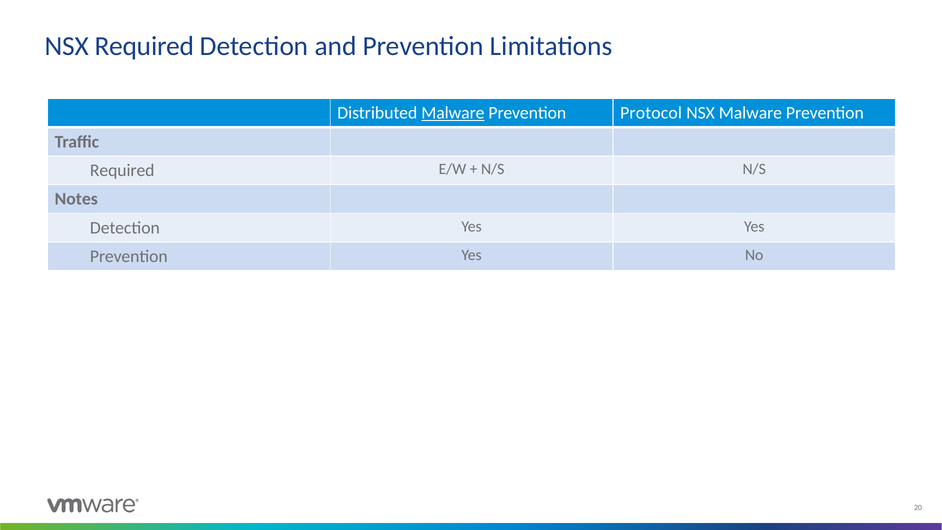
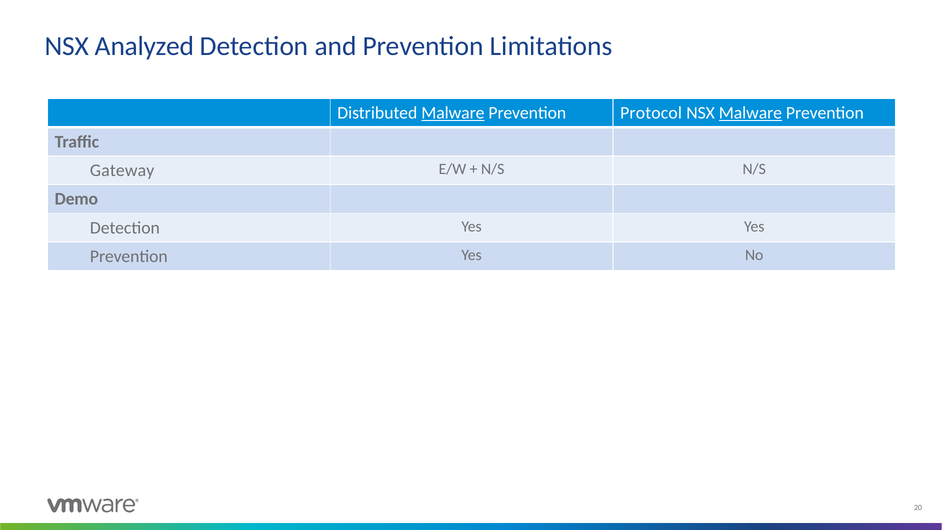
NSX Required: Required -> Analyzed (145, 46)
Malware underline: none -> present (750, 113)
Required: Required -> Gateway (122, 170)
Notes: Notes -> Demo (76, 199)
